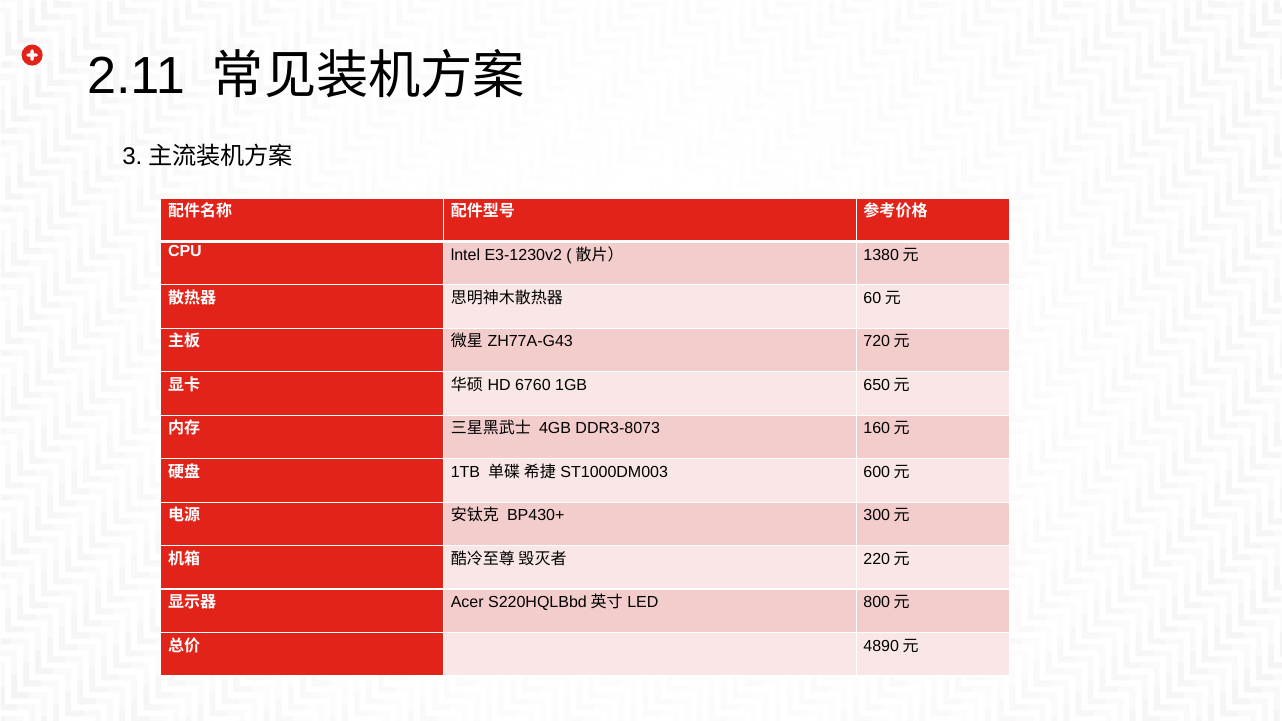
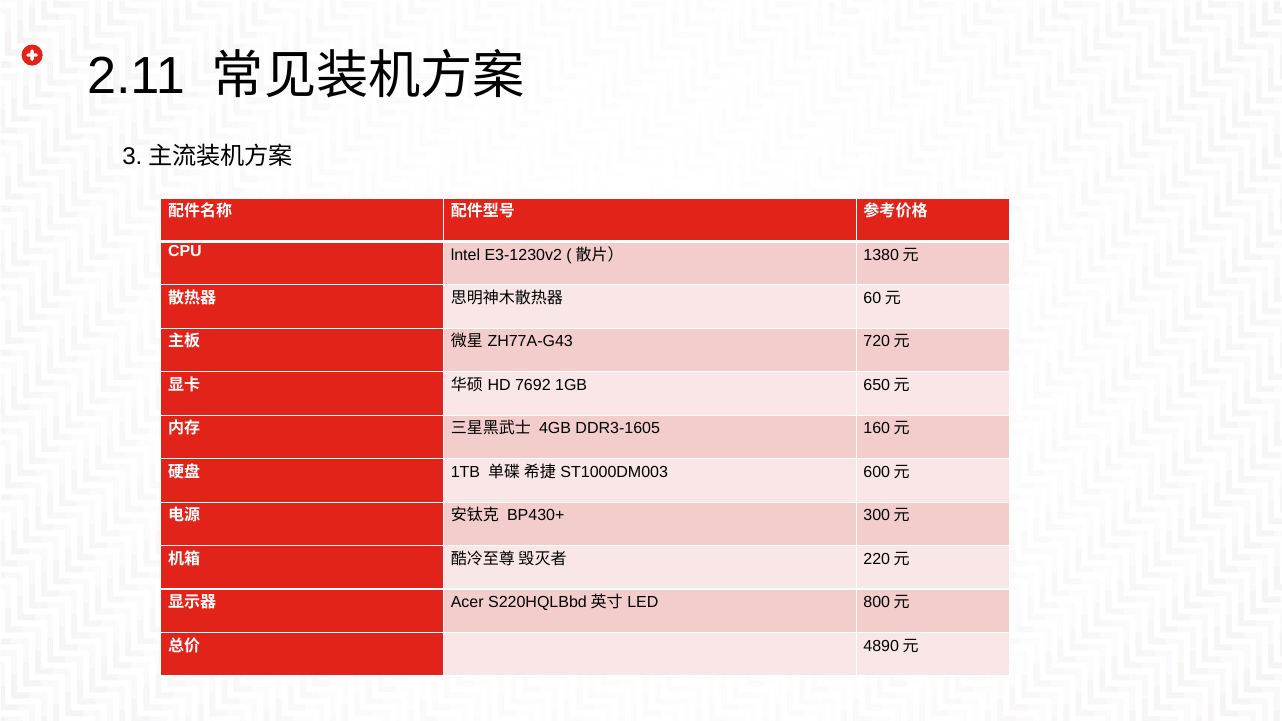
6760: 6760 -> 7692 (533, 385)
DDR3-8073: DDR3-8073 -> DDR3-1605 (618, 429)
